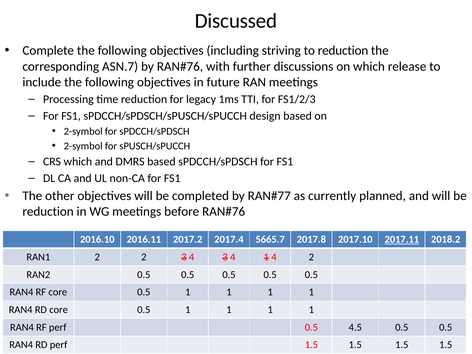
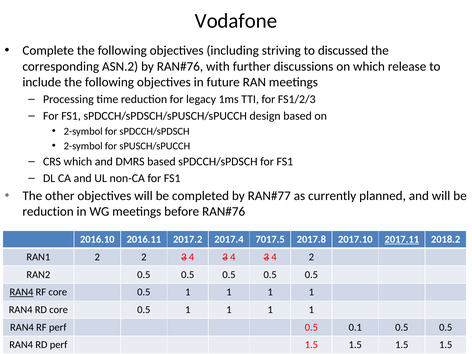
Discussed: Discussed -> Vodafone (236, 21)
to reduction: reduction -> discussed (343, 51)
ASN.7: ASN.7 -> ASN.2 (120, 66)
5665.7: 5665.7 -> 7017.5 (270, 239)
4 3 4 1: 1 -> 3 (266, 257)
RAN4 underline: none -> present (21, 292)
4.5: 4.5 -> 0.1 (355, 327)
